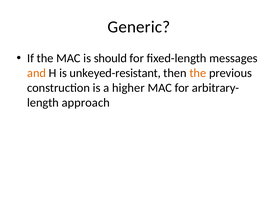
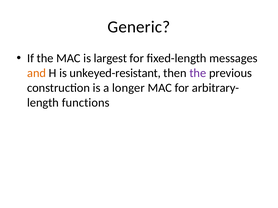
should: should -> largest (110, 58)
the colour: orange -> purple (198, 73)
higher: higher -> longer (128, 88)
approach: approach -> functions (86, 103)
